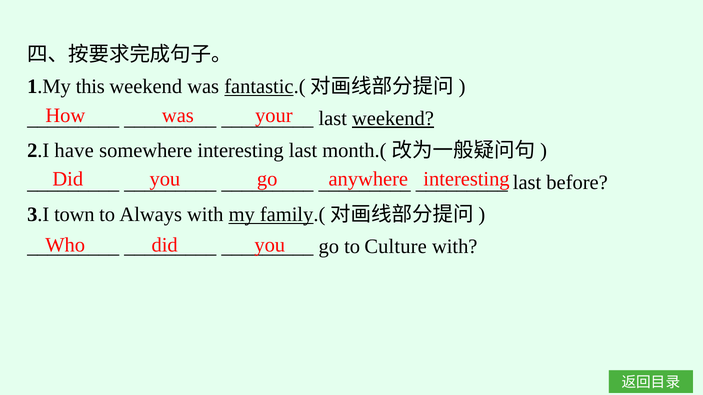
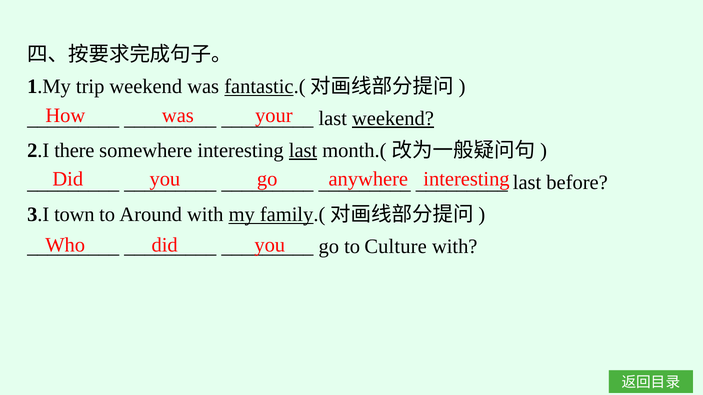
this: this -> trip (90, 87)
have: have -> there (74, 151)
last underline: none -> present (303, 151)
Always: Always -> Around (151, 215)
